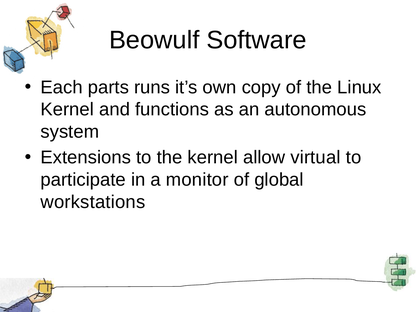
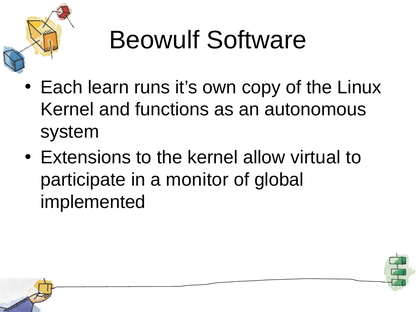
parts: parts -> learn (108, 87)
workstations: workstations -> implemented (93, 202)
